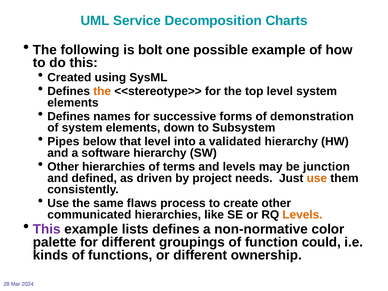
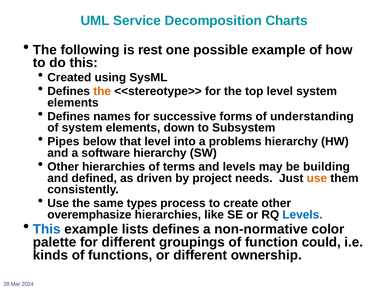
bolt: bolt -> rest (150, 50)
demonstration: demonstration -> understanding (312, 116)
validated: validated -> problems (235, 142)
junction: junction -> building (326, 167)
flaws: flaws -> types (142, 203)
communicated: communicated -> overemphasize (89, 215)
Levels colour: orange -> blue (302, 215)
This colour: purple -> blue (47, 229)
